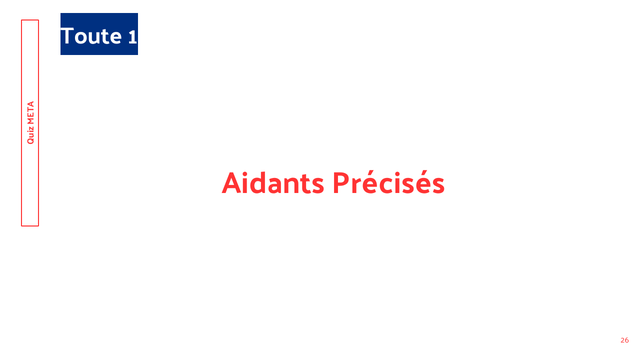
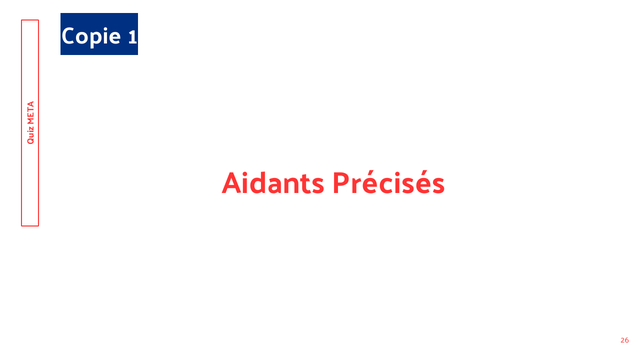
Toute: Toute -> Copie (91, 36)
